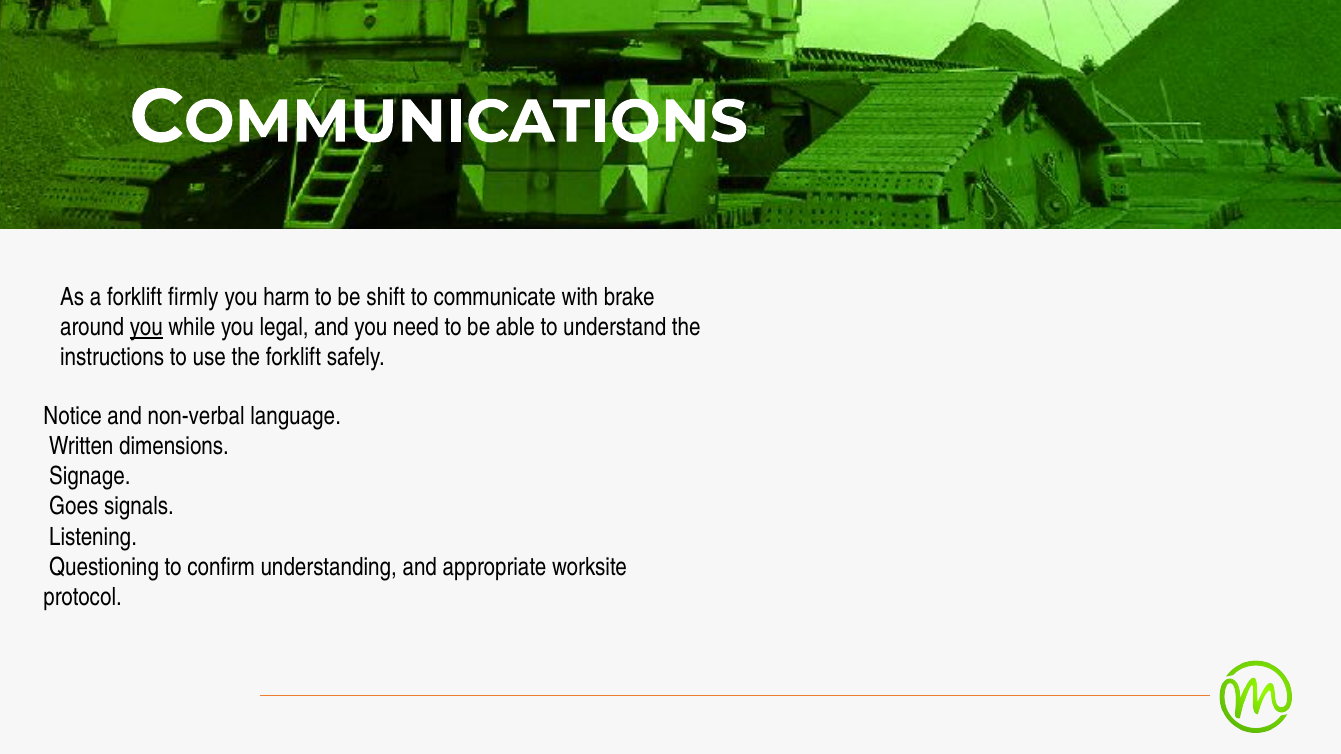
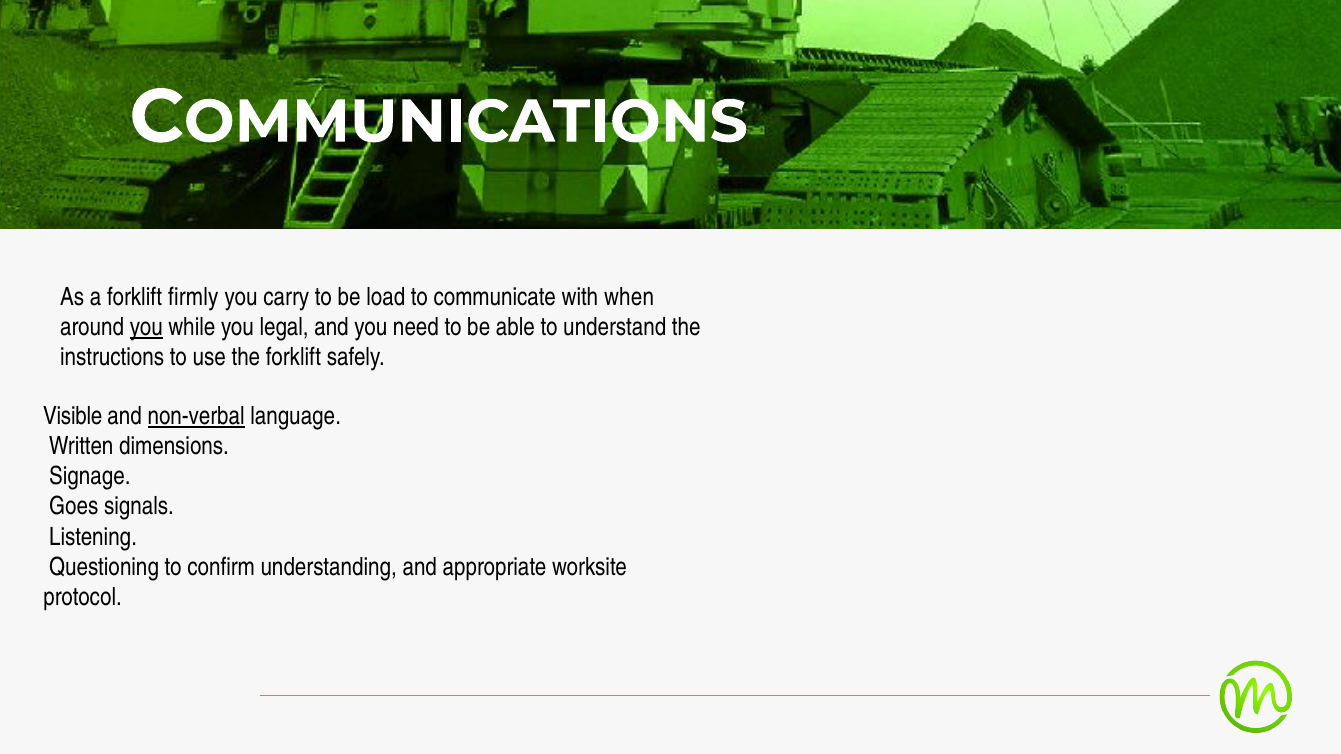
harm: harm -> carry (286, 297)
shift: shift -> load (386, 297)
brake: brake -> when (629, 297)
Notice: Notice -> Visible (73, 416)
non-verbal underline: none -> present (196, 416)
